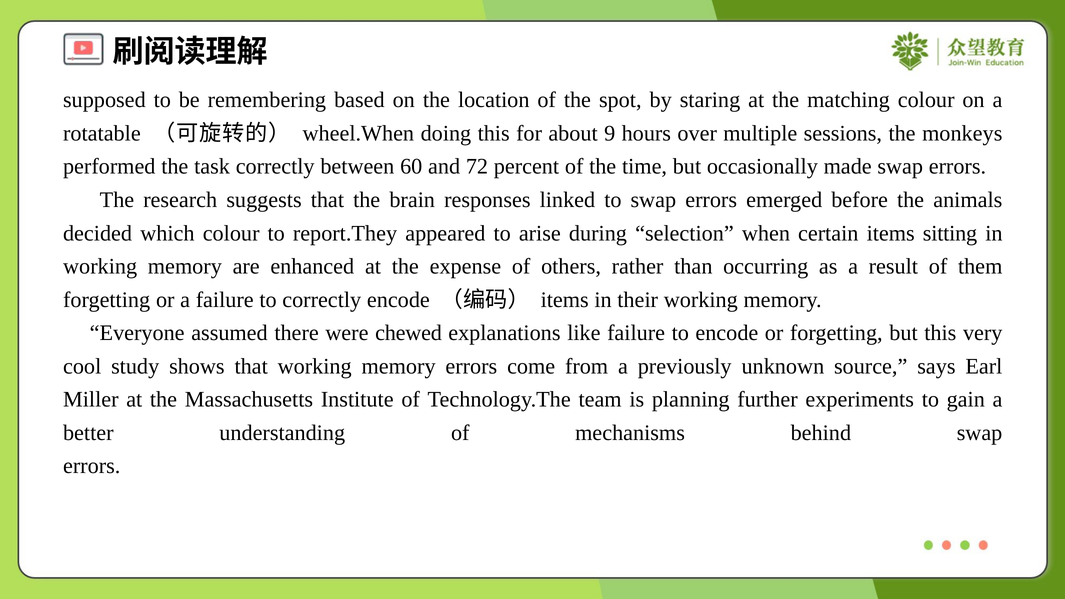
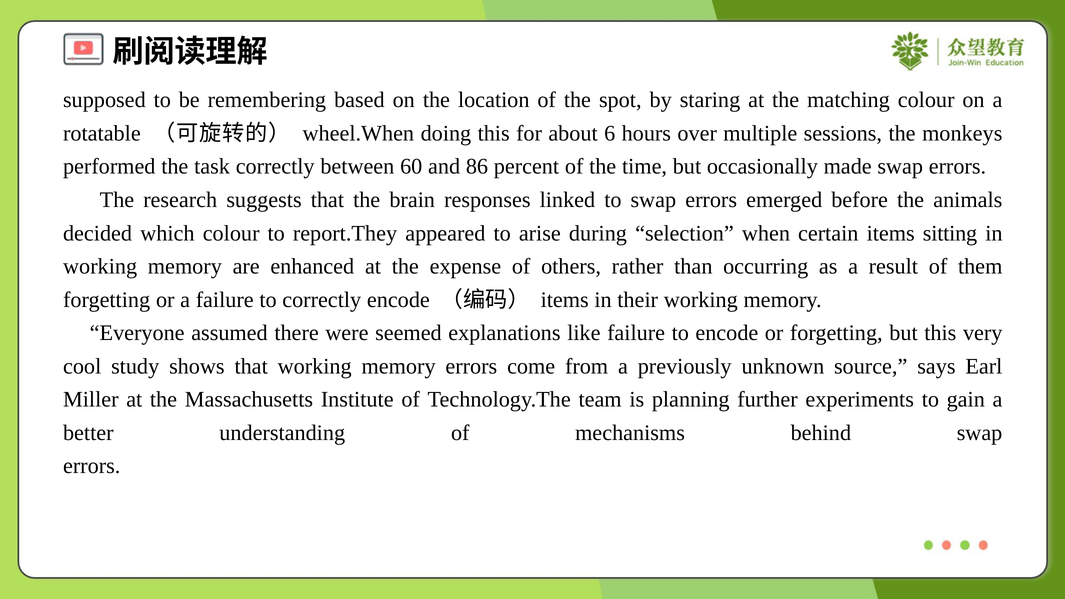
9: 9 -> 6 (610, 133)
72: 72 -> 86 (477, 167)
chewed: chewed -> seemed (408, 333)
